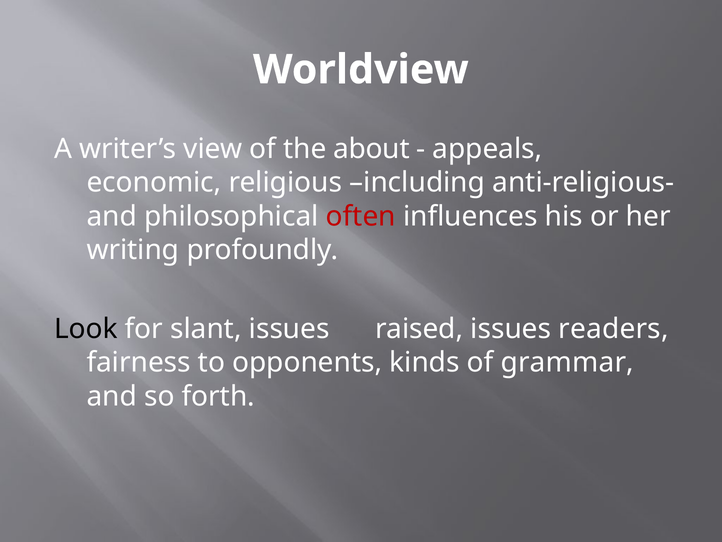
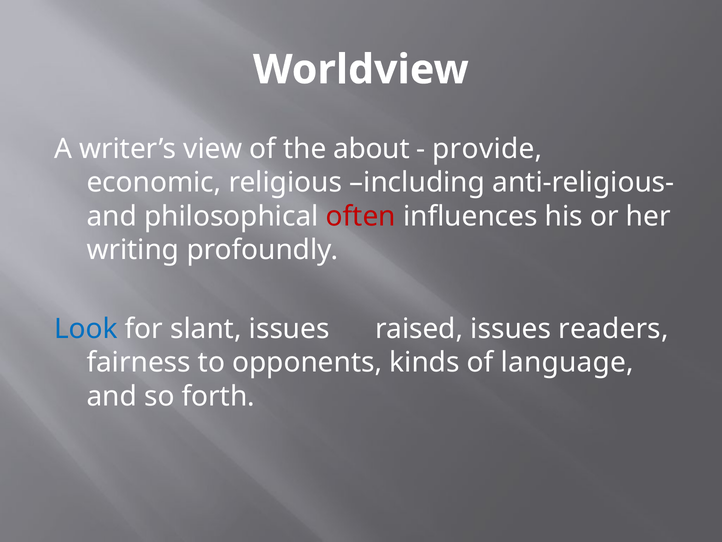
appeals: appeals -> provide (487, 149)
Look colour: black -> blue (86, 329)
grammar: grammar -> language (567, 362)
